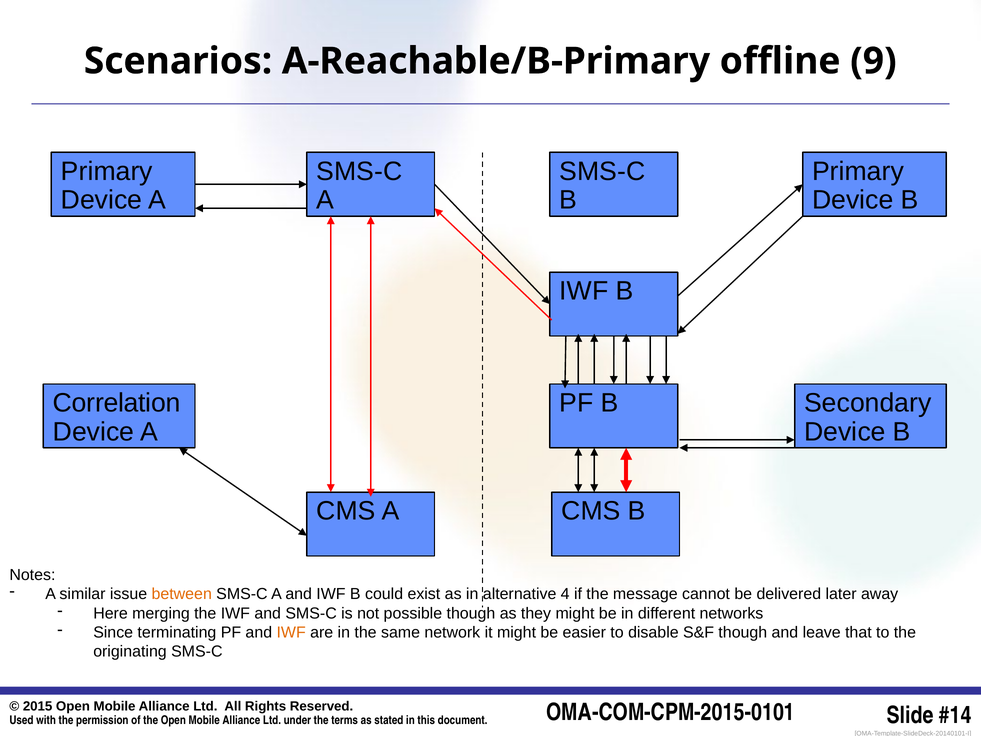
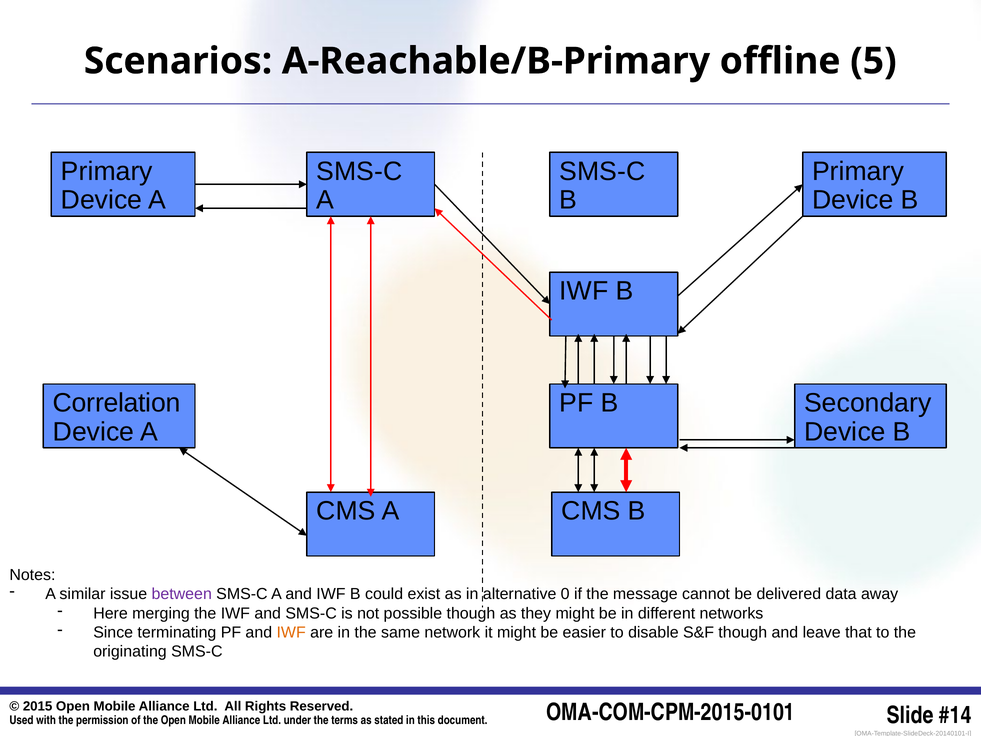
9: 9 -> 5 (873, 61)
between colour: orange -> purple (182, 594)
4: 4 -> 0 (565, 594)
later: later -> data (841, 594)
